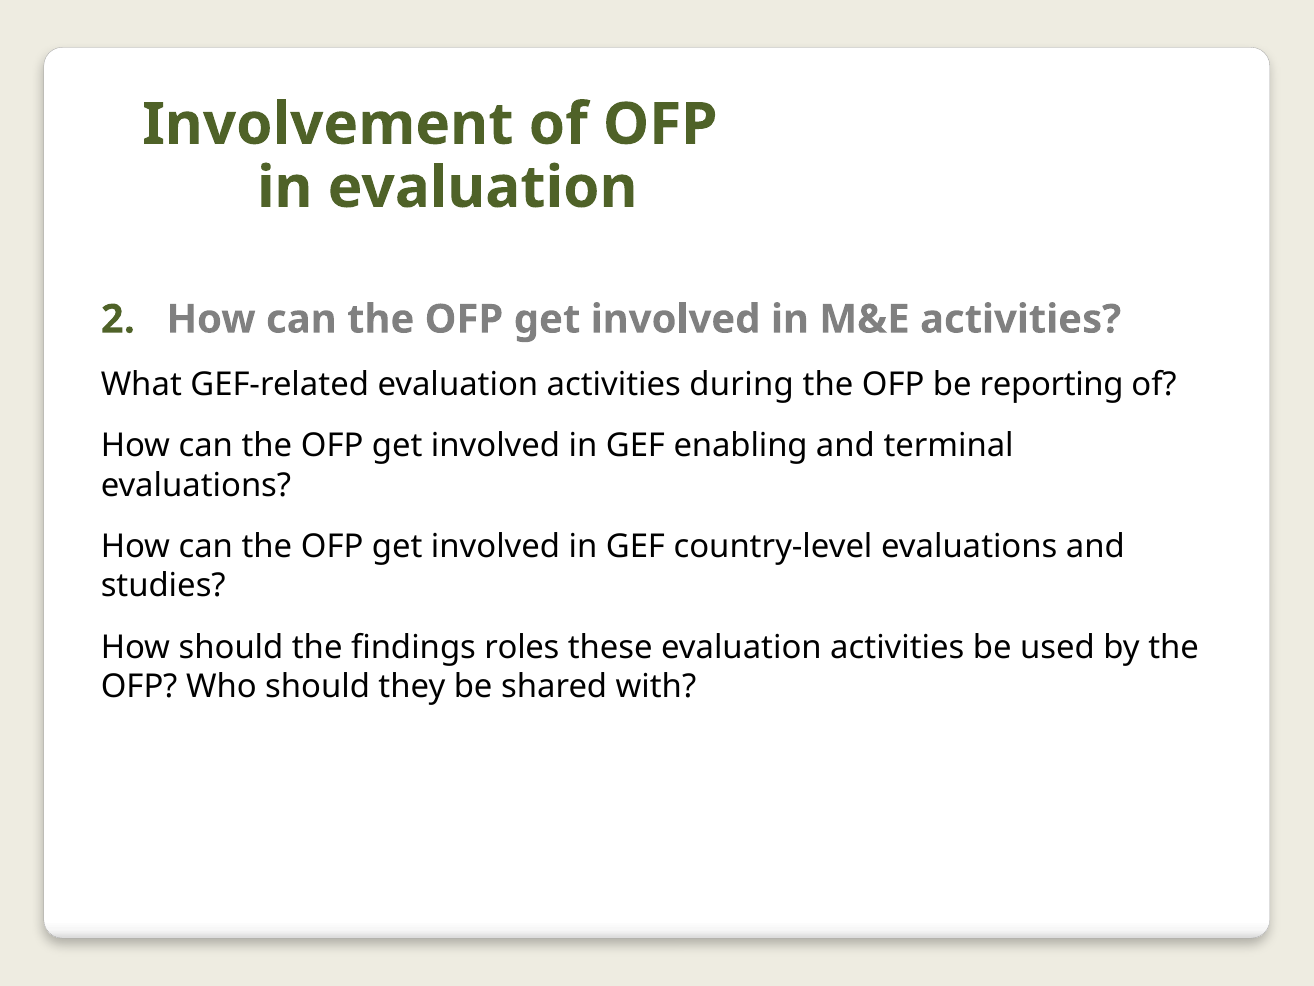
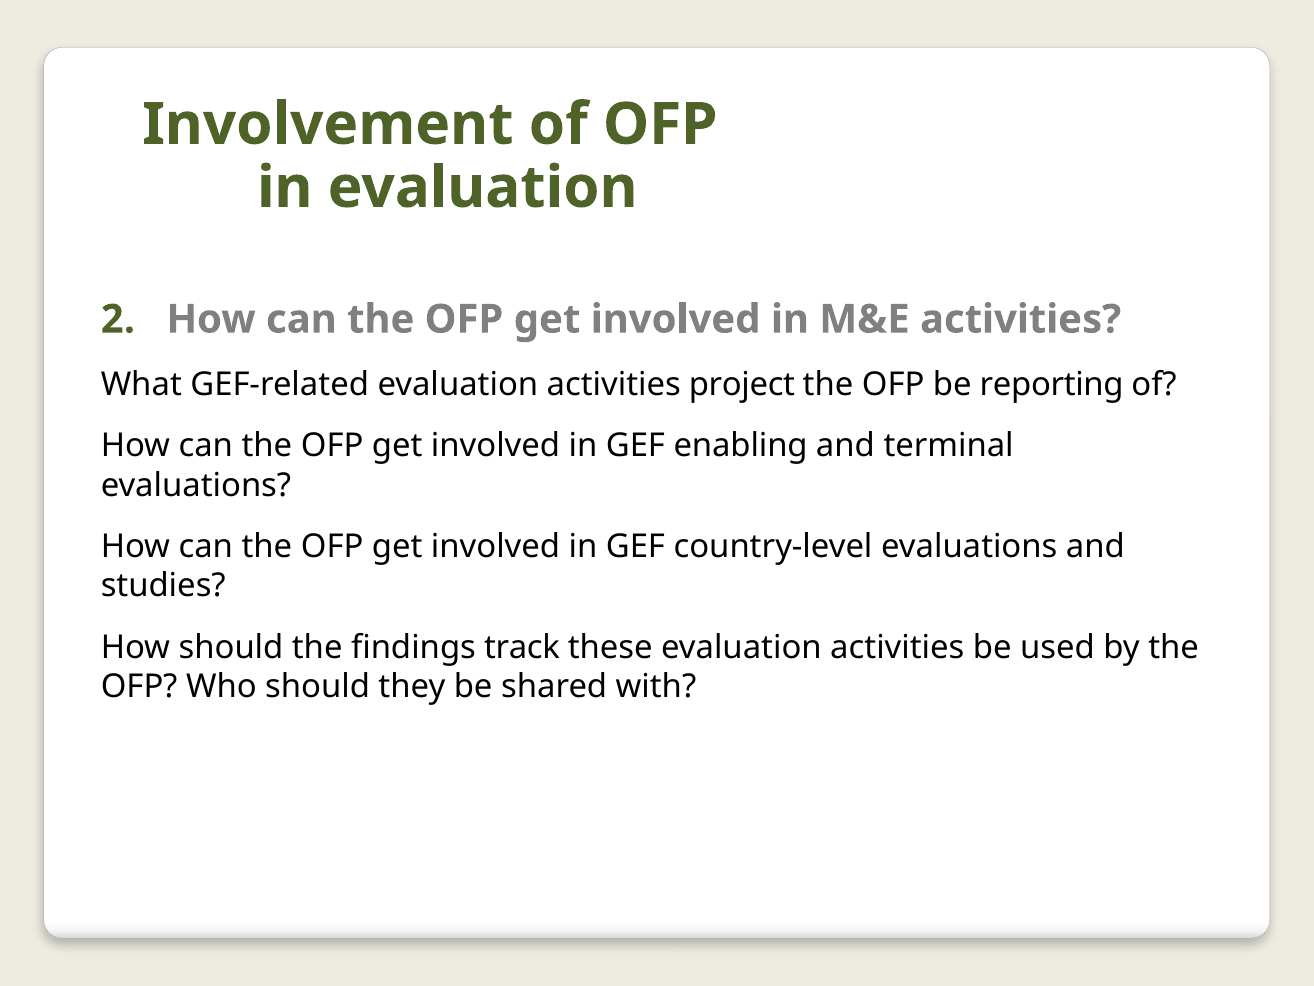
during: during -> project (742, 384)
roles: roles -> track (522, 647)
